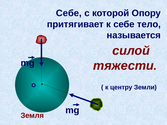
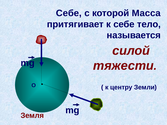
Опору: Опору -> Масса (146, 13)
